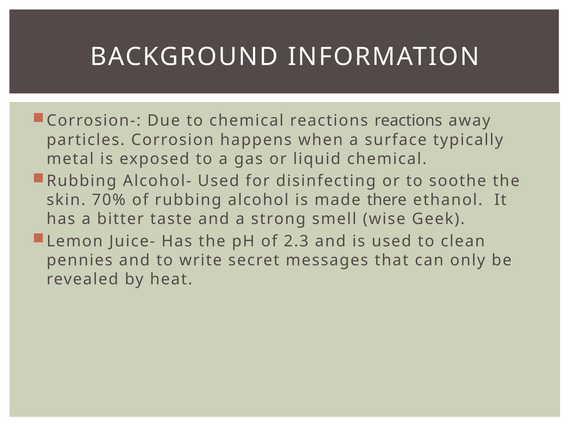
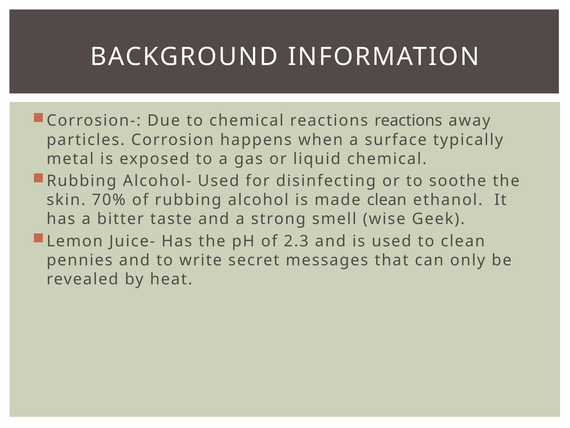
made there: there -> clean (387, 200)
